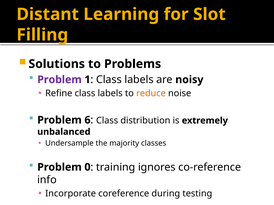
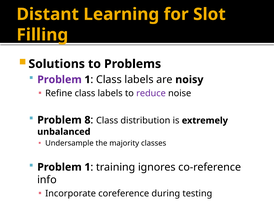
reduce colour: orange -> purple (151, 93)
6: 6 -> 8 (87, 120)
0: 0 -> 1 (87, 168)
